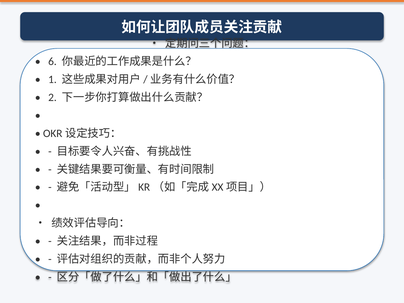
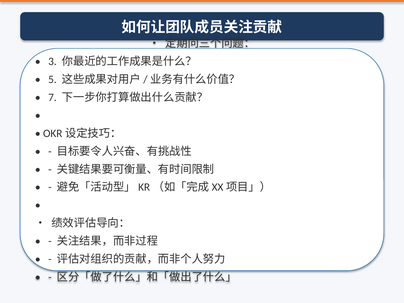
6: 6 -> 3 (52, 62)
1: 1 -> 5 (52, 80)
2: 2 -> 7 (52, 97)
